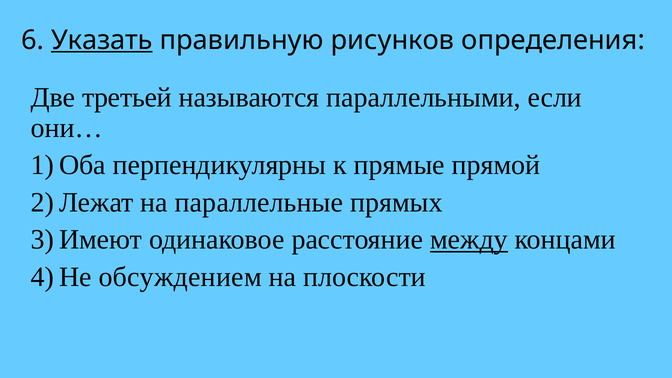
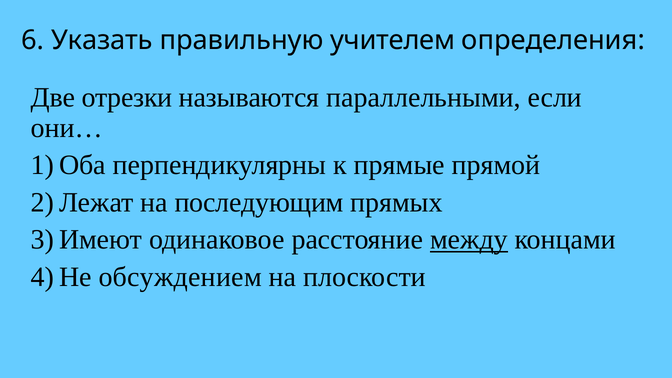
Указать underline: present -> none (102, 40)
рисунков: рисунков -> учителем (393, 40)
третьей: третьей -> отрезки (127, 98)
параллельные: параллельные -> последующим (259, 202)
